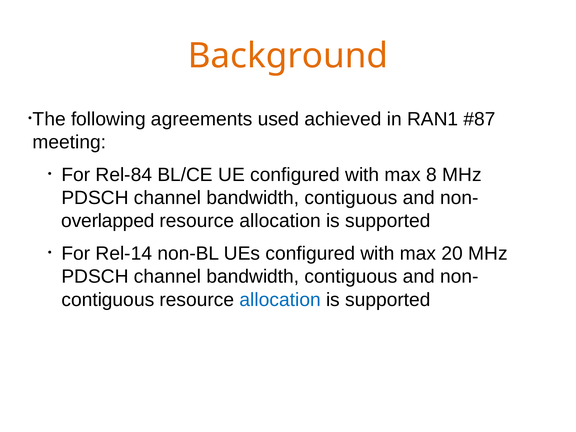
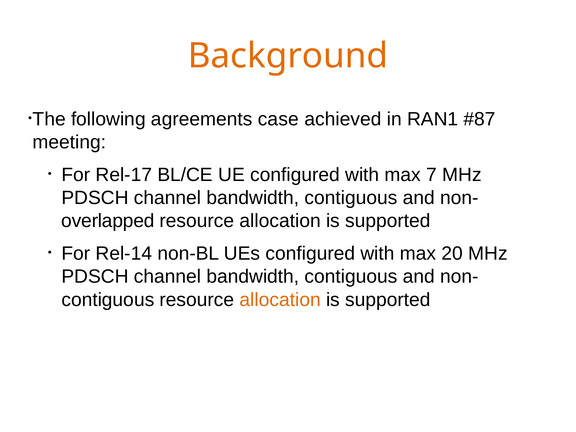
used: used -> case (278, 119)
Rel-84: Rel-84 -> Rel-17 (124, 175)
8: 8 -> 7 (432, 175)
allocation colour: blue -> orange (280, 300)
